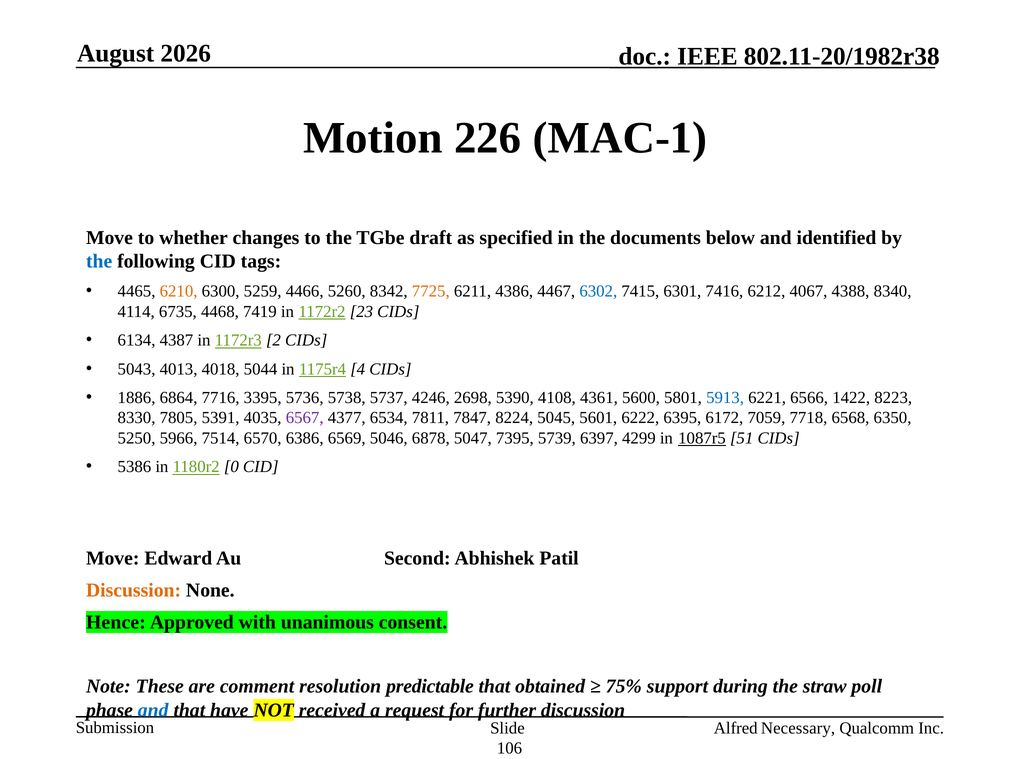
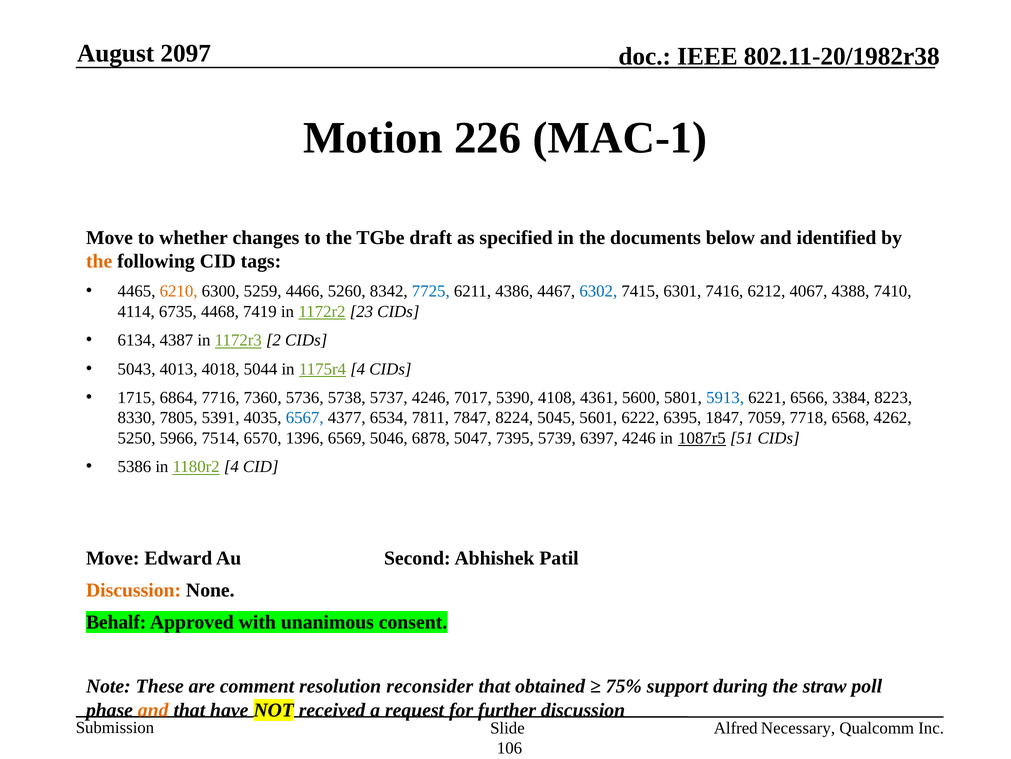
2026: 2026 -> 2097 (186, 54)
the colour: blue -> orange (99, 261)
7725 colour: orange -> blue (431, 291)
8340: 8340 -> 7410 (893, 291)
1886: 1886 -> 1715 (137, 397)
3395: 3395 -> 7360 (263, 397)
2698: 2698 -> 7017 (473, 397)
1422: 1422 -> 3384 (851, 397)
6567 colour: purple -> blue (305, 417)
6172: 6172 -> 1847 (724, 417)
6350: 6350 -> 4262 (893, 417)
6386: 6386 -> 1396 (305, 438)
6397 4299: 4299 -> 4246 (639, 438)
1180r2 0: 0 -> 4 (231, 466)
Hence: Hence -> Behalf (116, 622)
predictable: predictable -> reconsider (430, 686)
and colour: blue -> orange (153, 709)
